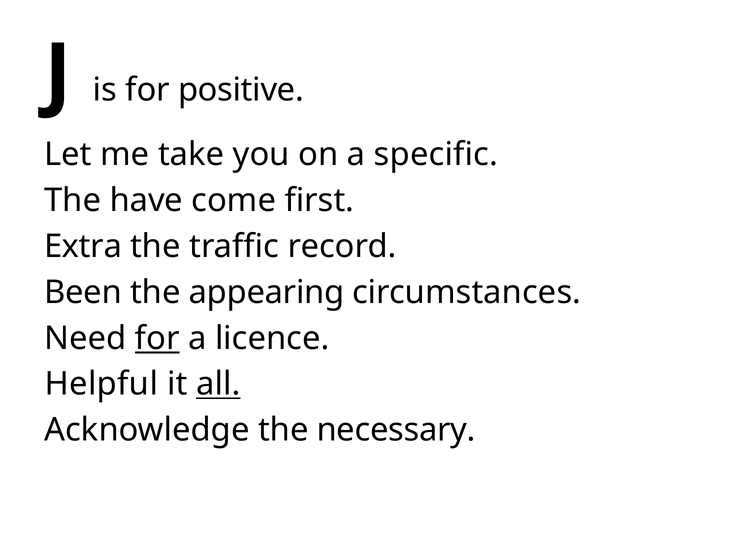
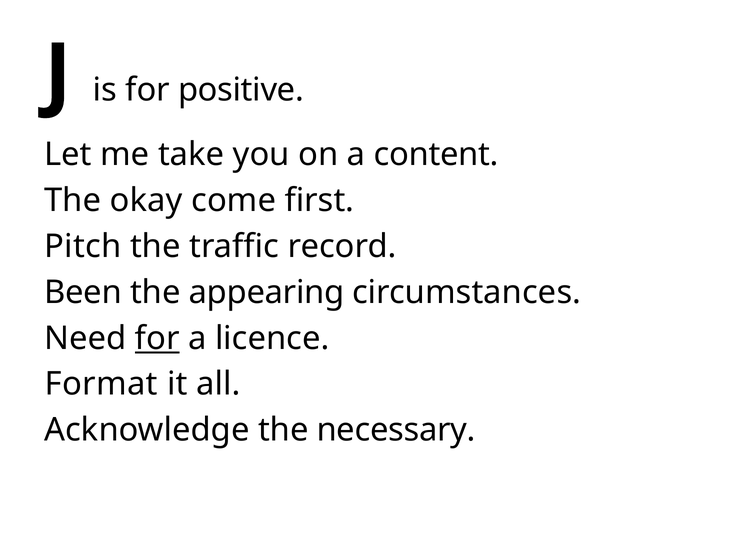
specific: specific -> content (436, 155)
have: have -> okay (146, 201)
Extra: Extra -> Pitch (83, 247)
Helpful: Helpful -> Format (101, 384)
all underline: present -> none (218, 384)
